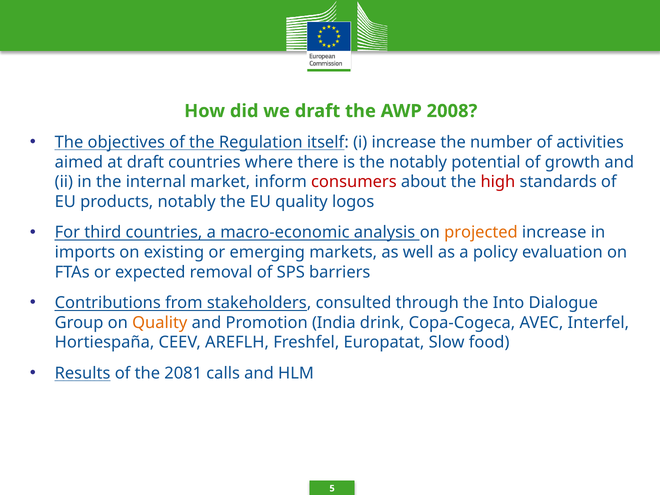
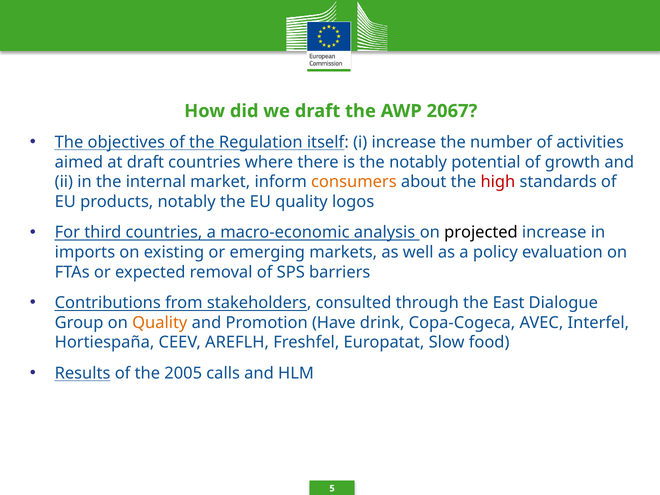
2008: 2008 -> 2067 (452, 111)
consumers colour: red -> orange (354, 182)
projected colour: orange -> black (481, 233)
Into: Into -> East (509, 303)
India: India -> Have (334, 323)
2081: 2081 -> 2005 (183, 373)
